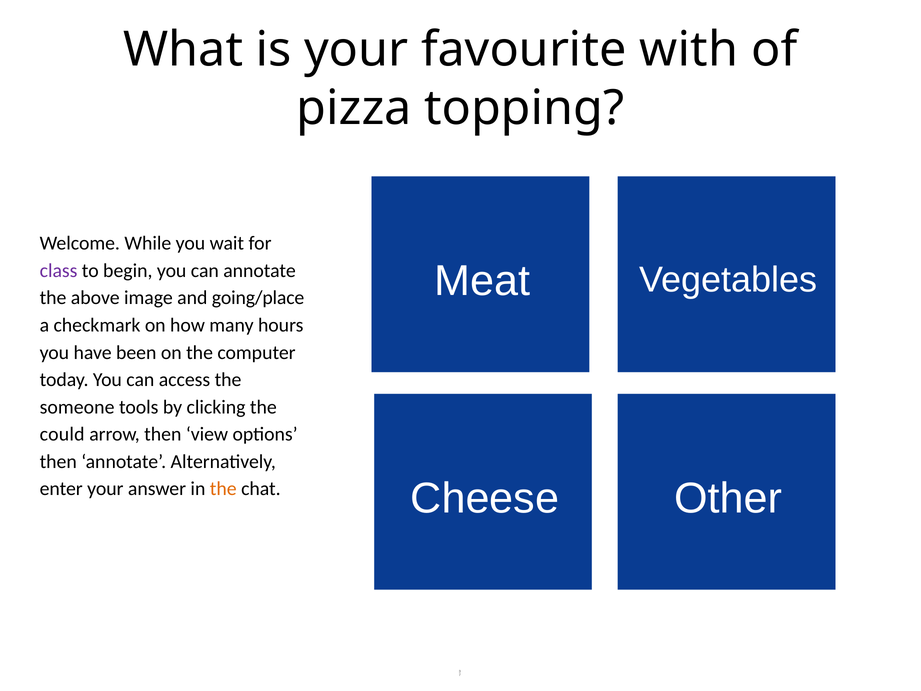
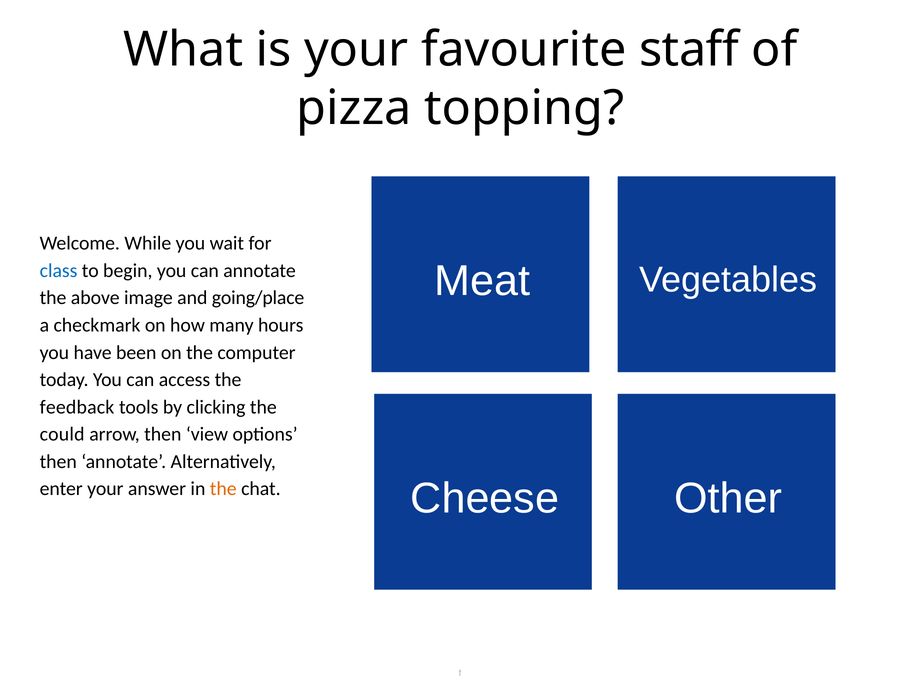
with: with -> staff (689, 50)
class colour: purple -> blue (59, 271)
someone: someone -> feedback (77, 407)
